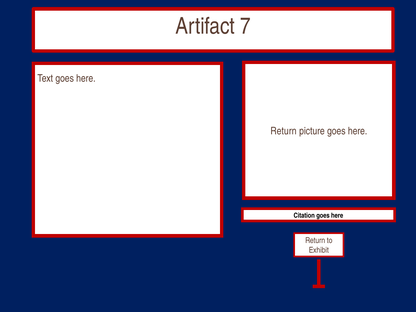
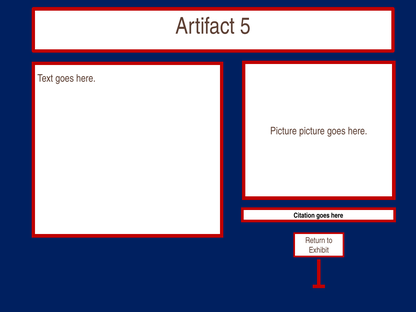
7: 7 -> 5 (245, 26)
Return: Return -> Picture (284, 131)
